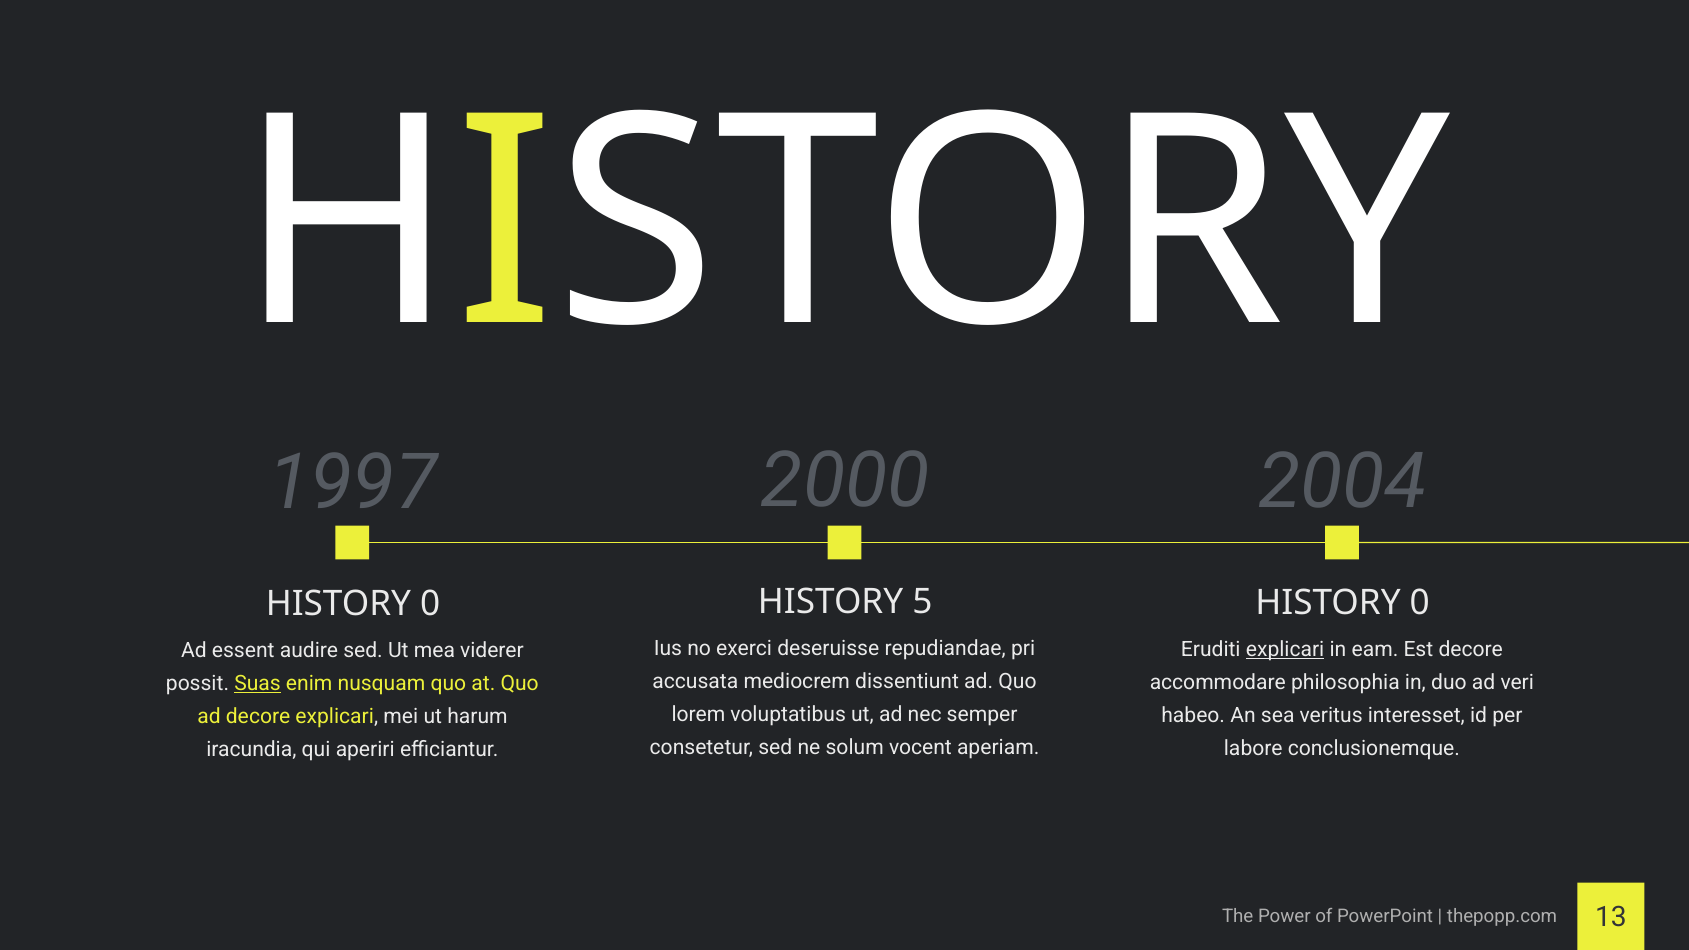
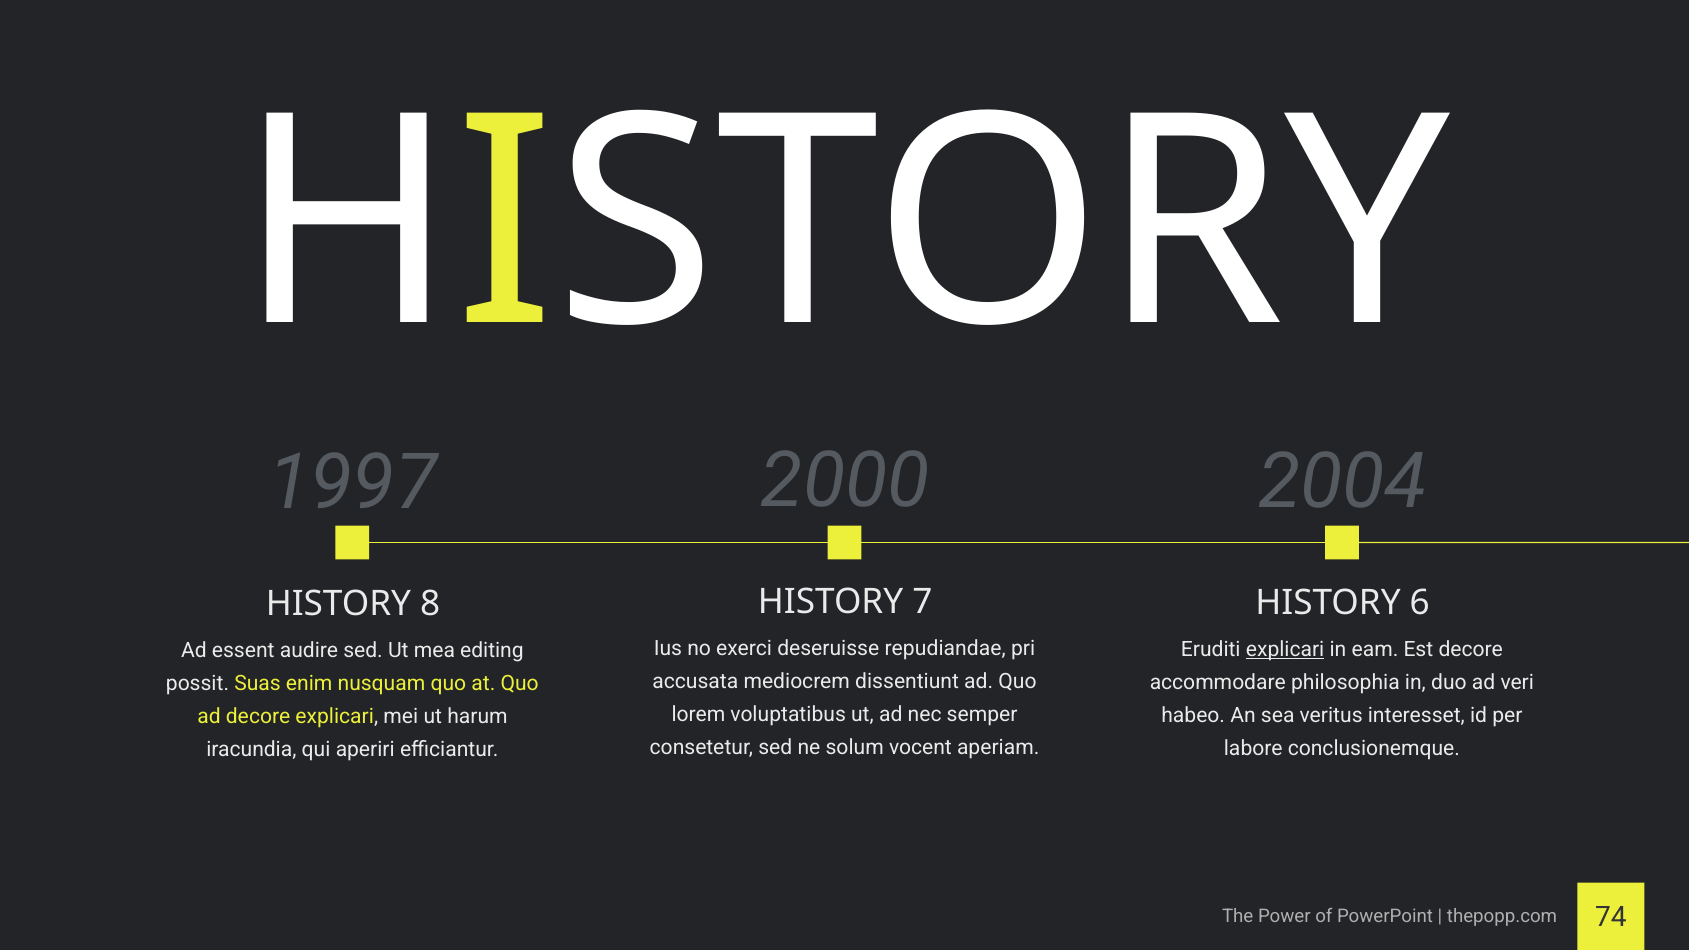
5: 5 -> 7 (922, 602)
0: 0 -> 6 (1420, 603)
0: 0 -> 8 (430, 604)
viderer: viderer -> editing (492, 650)
Suas underline: present -> none (258, 683)
13: 13 -> 74 (1611, 917)
